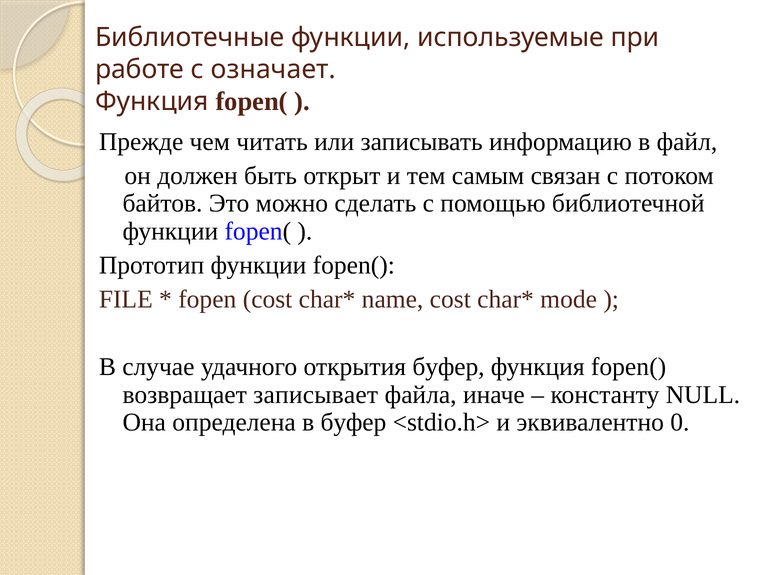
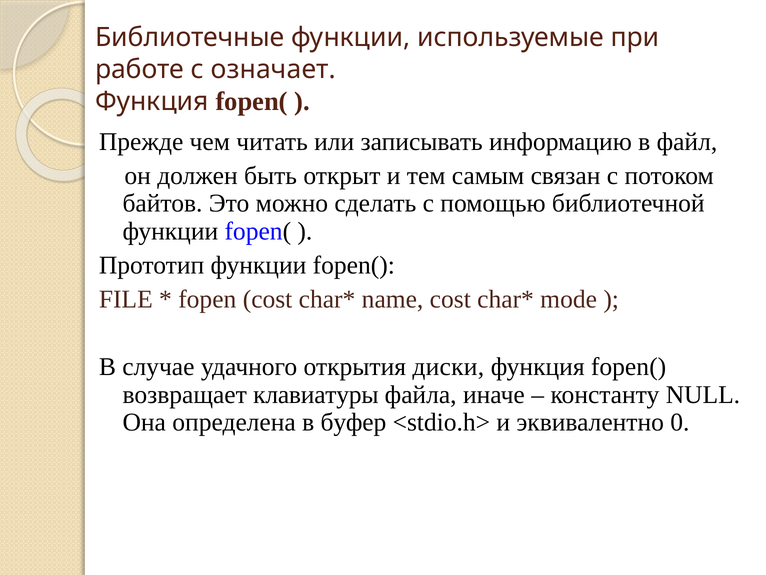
открытия буфер: буфер -> диски (448, 367)
записывает: записывает -> клавиатуры (316, 394)
